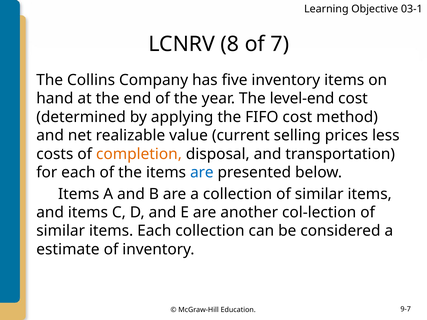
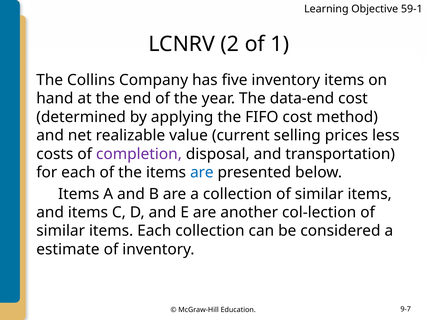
03-1: 03-1 -> 59-1 (412, 9)
8: 8 -> 2 (230, 44)
7: 7 -> 1 (280, 44)
level-end: level-end -> data-end (302, 99)
completion colour: orange -> purple (139, 154)
